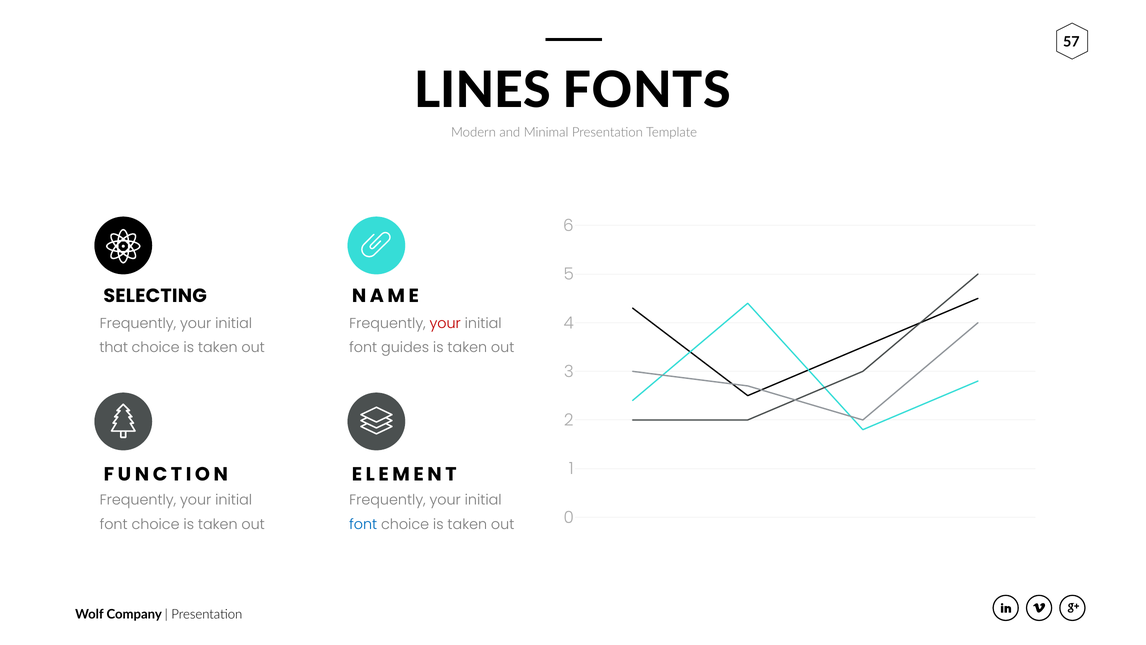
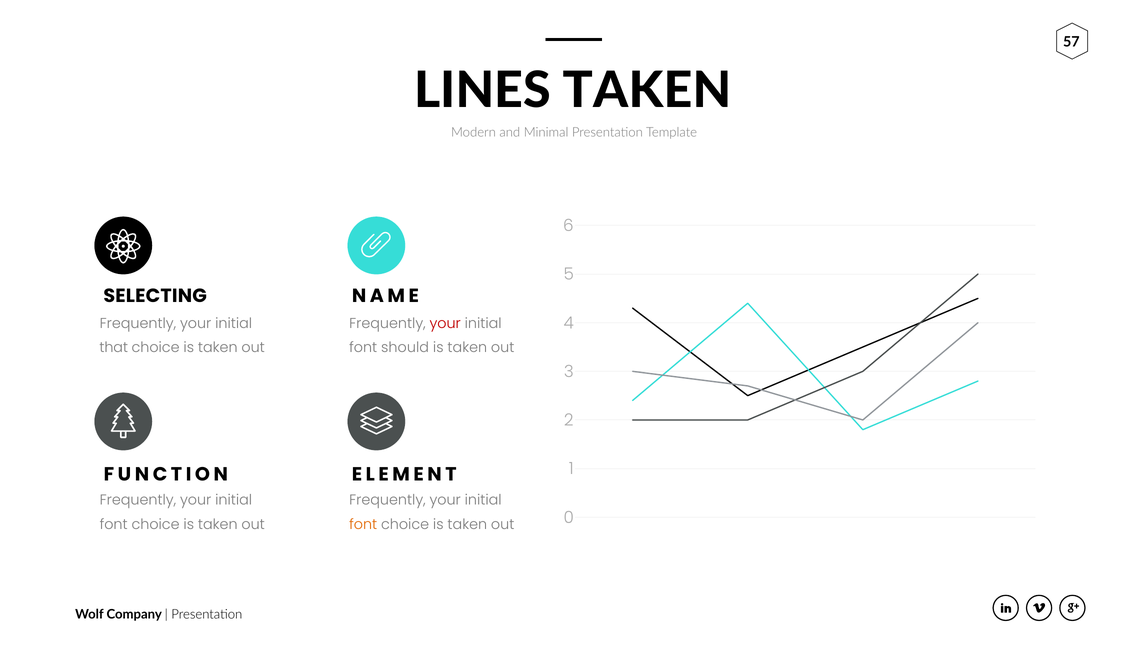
LINES FONTS: FONTS -> TAKEN (647, 91)
guides: guides -> should (405, 347)
font colour: blue -> orange (363, 524)
